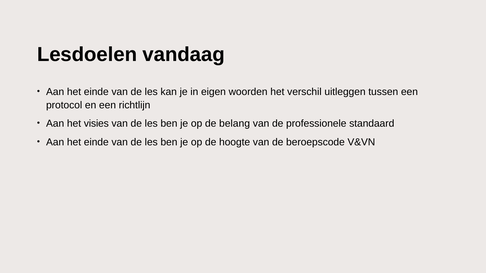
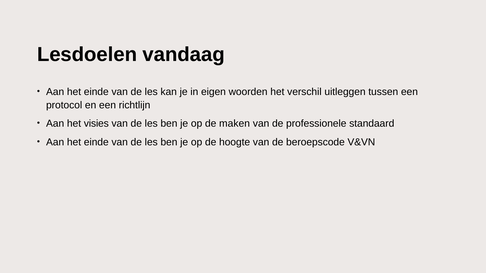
belang: belang -> maken (235, 124)
